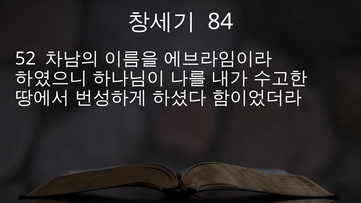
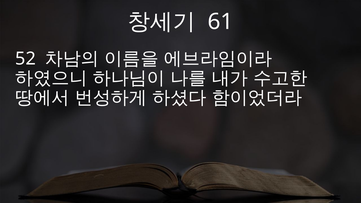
84: 84 -> 61 (220, 22)
